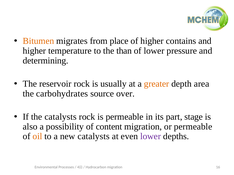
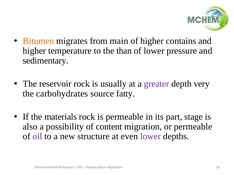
place: place -> main (119, 41)
determining: determining -> sedimentary (46, 61)
greater colour: orange -> purple (157, 84)
area: area -> very (202, 84)
over: over -> fatty (126, 94)
the catalysts: catalysts -> materials (61, 117)
oil colour: orange -> purple (37, 137)
new catalysts: catalysts -> structure (94, 137)
